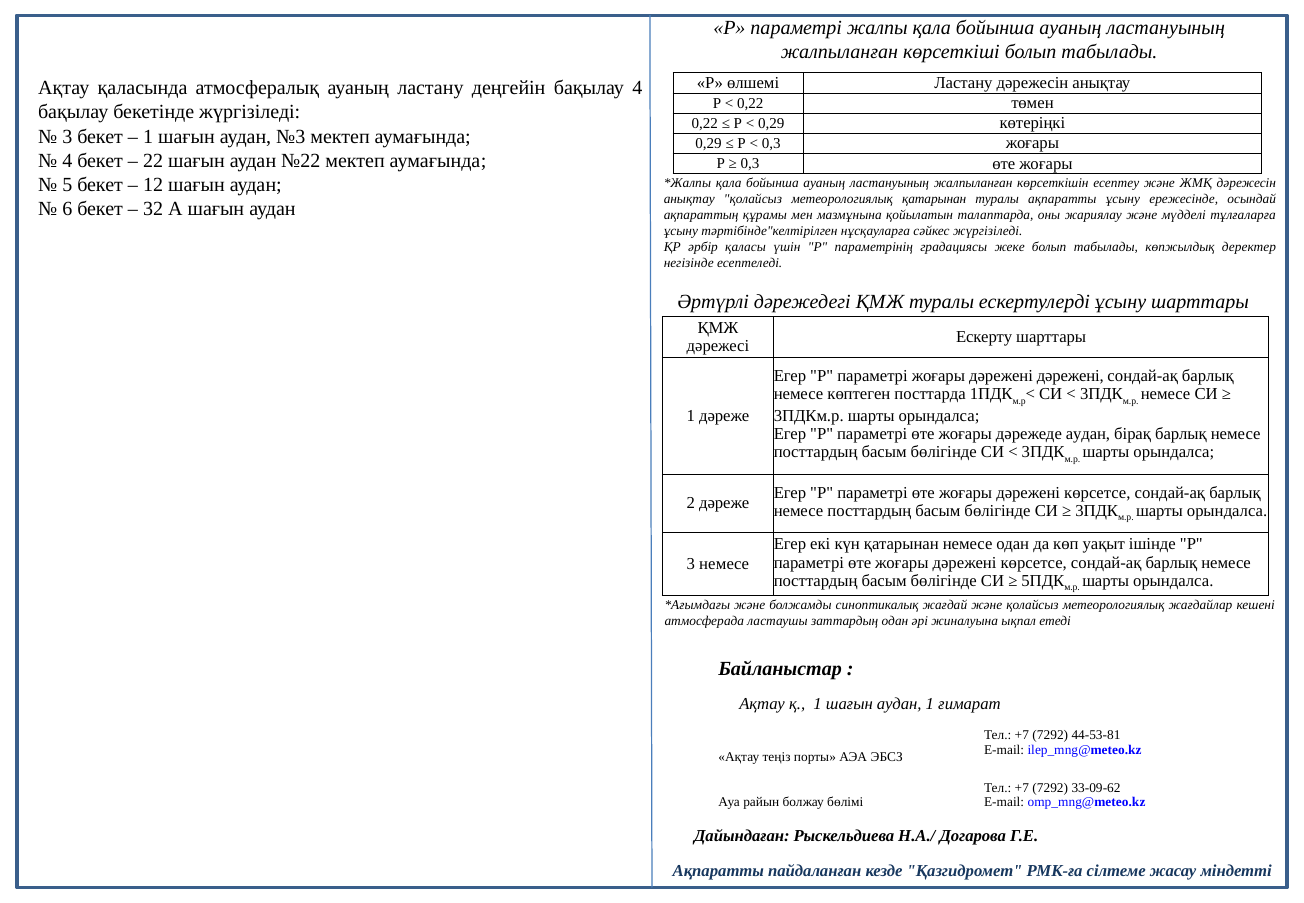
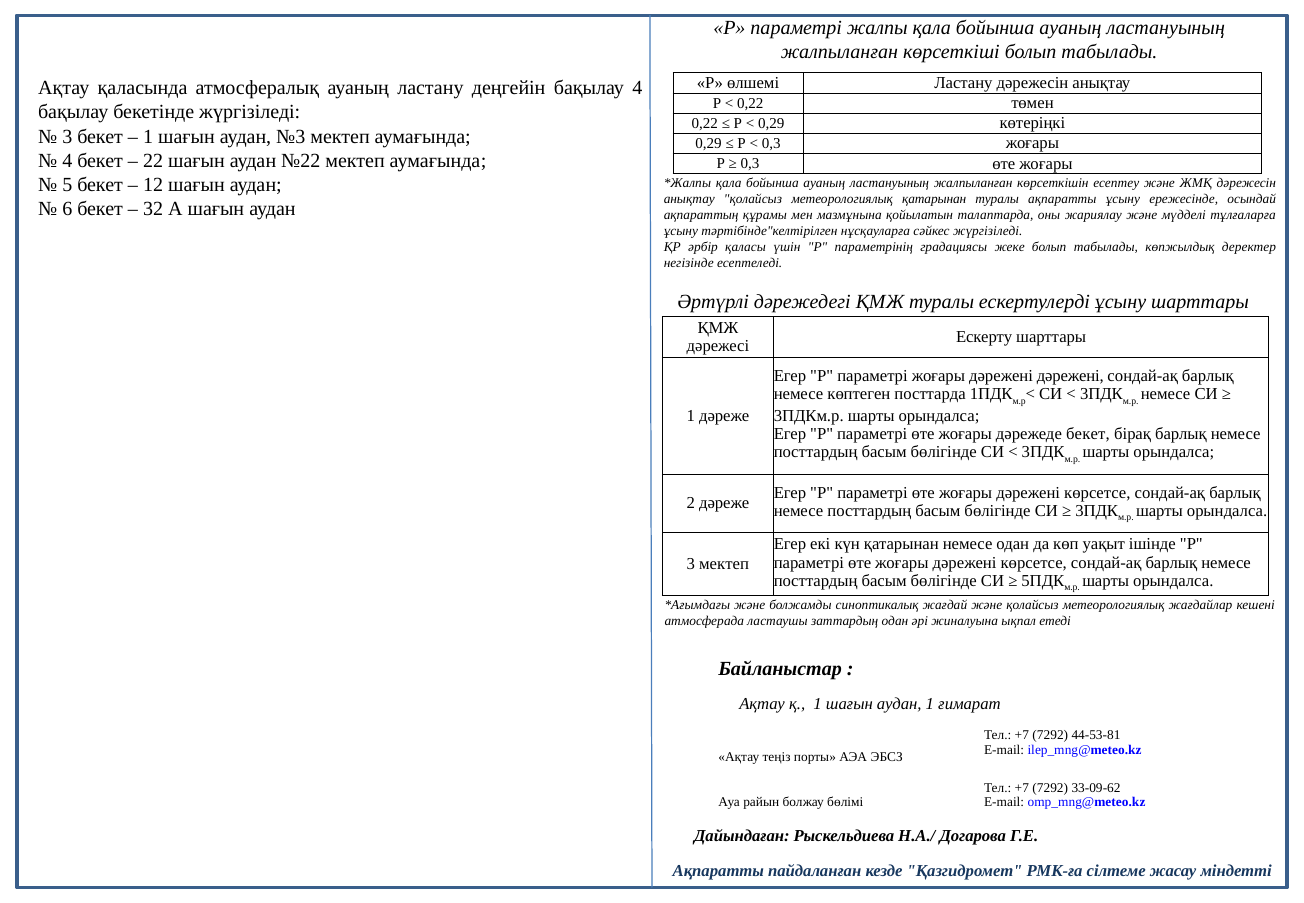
дәрежеде аудан: аудан -> бекет (1088, 434)
3 немесе: немесе -> мектеп (724, 564)
